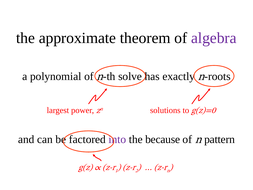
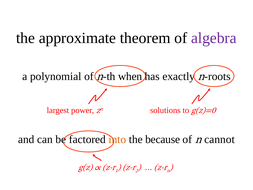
solve: solve -> when (130, 76)
into colour: purple -> orange (117, 139)
pattern: pattern -> cannot (219, 139)
